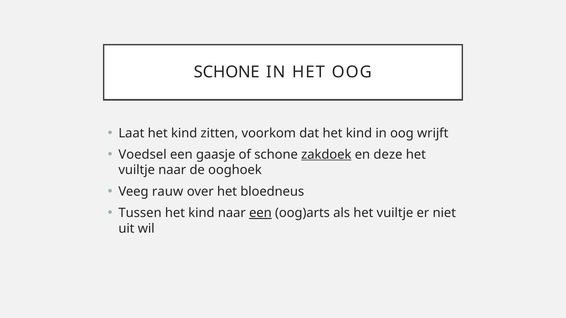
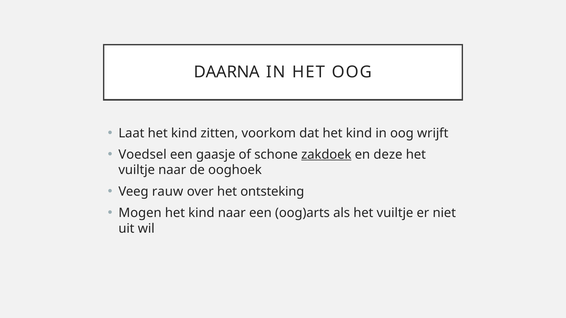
SCHONE: SCHONE -> DAARNA (227, 72)
bloedneus: bloedneus -> ontsteking (272, 192)
Tussen: Tussen -> Mogen (140, 213)
een underline: present -> none (260, 213)
